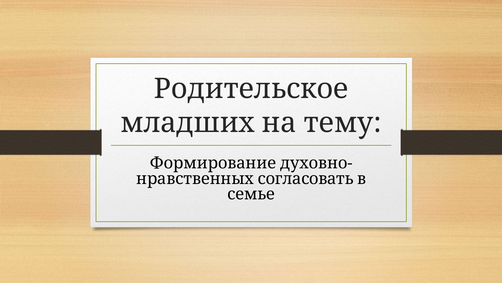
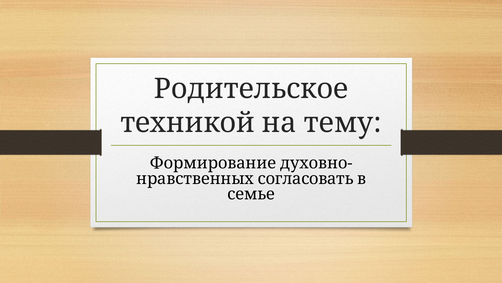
младших: младших -> техникой (188, 123)
